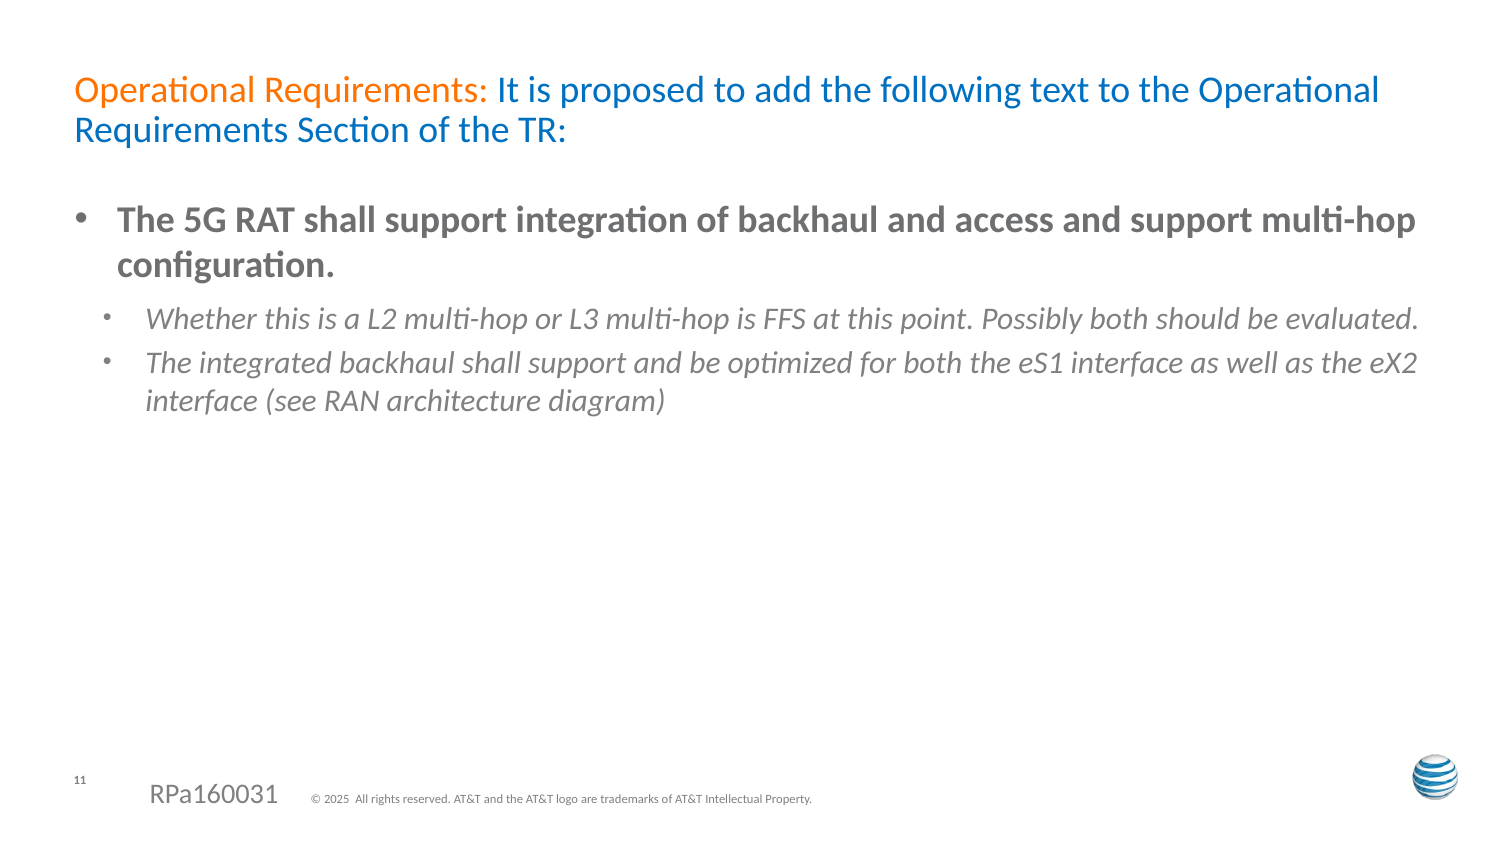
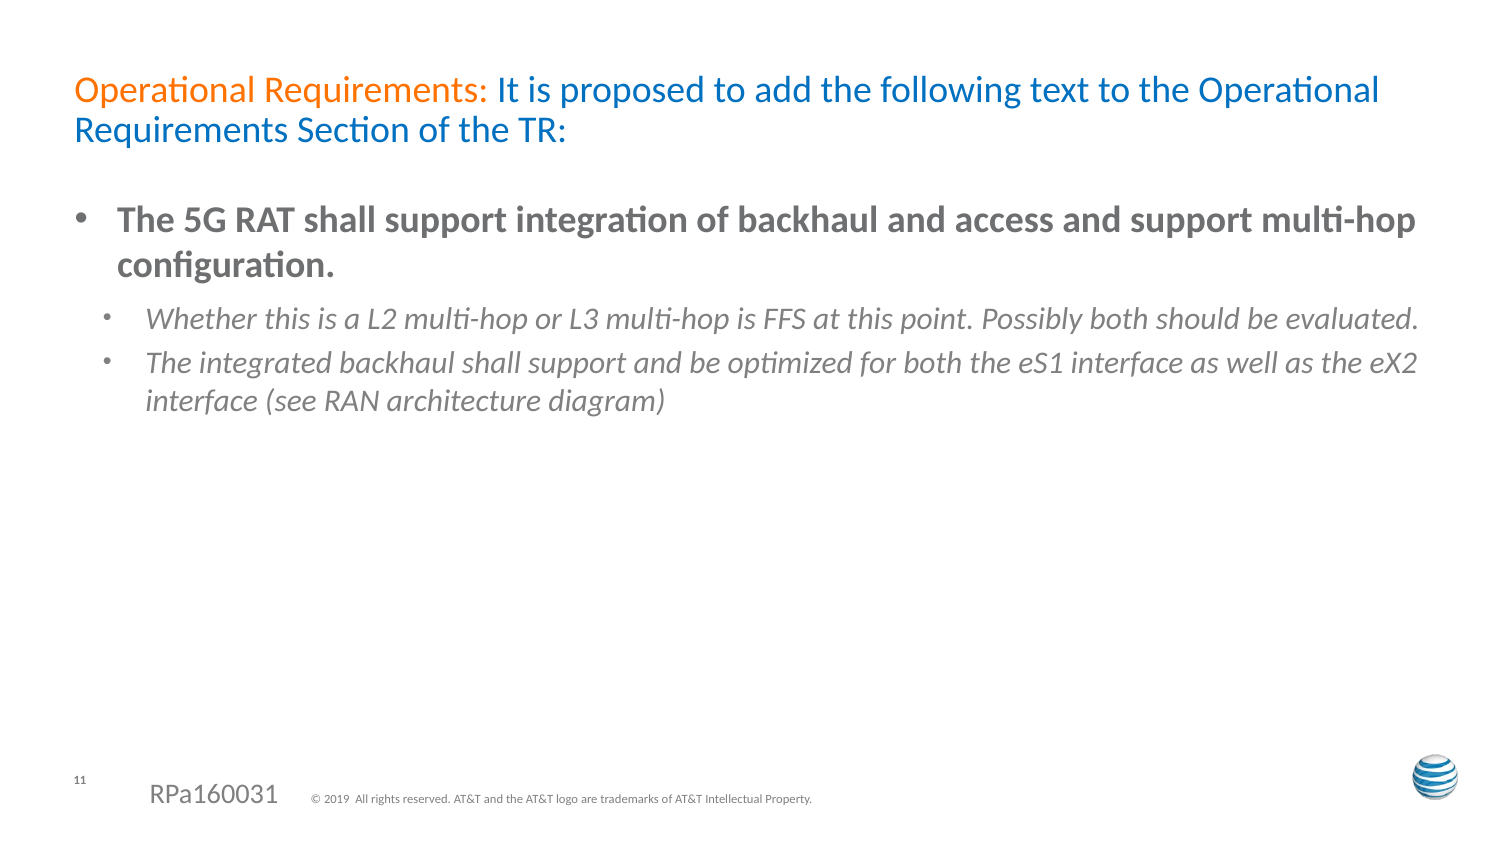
2025: 2025 -> 2019 (337, 799)
